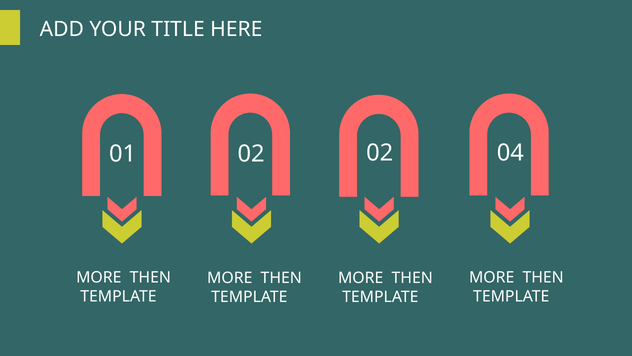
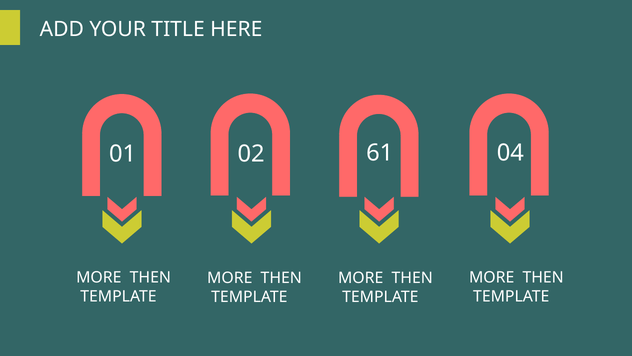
02 02: 02 -> 61 (380, 153)
